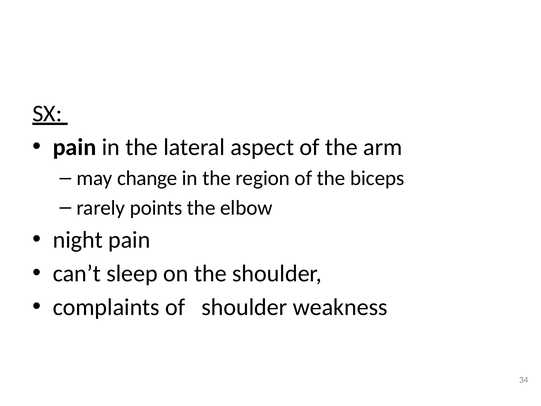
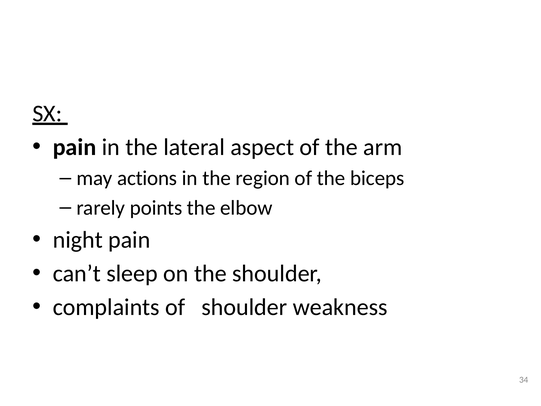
change: change -> actions (147, 178)
